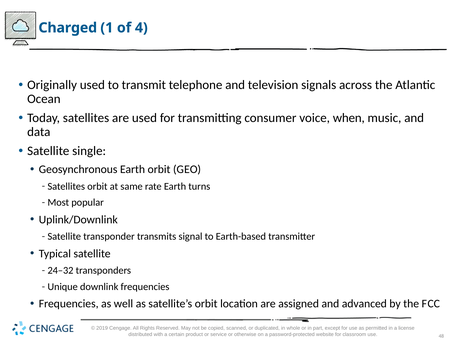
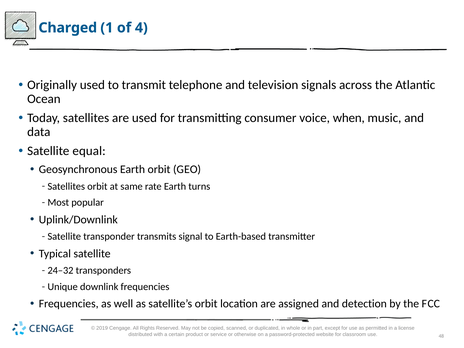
single: single -> equal (89, 151)
advanced: advanced -> detection (364, 304)
